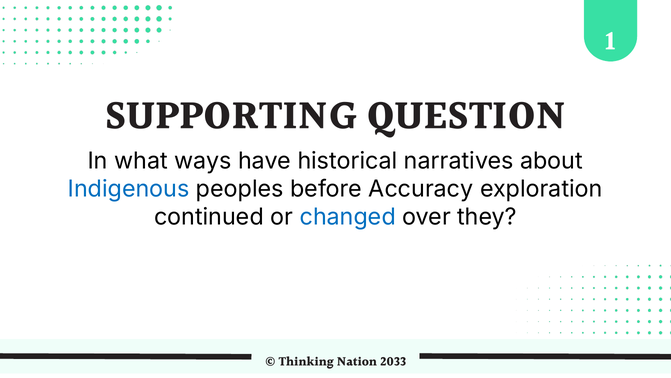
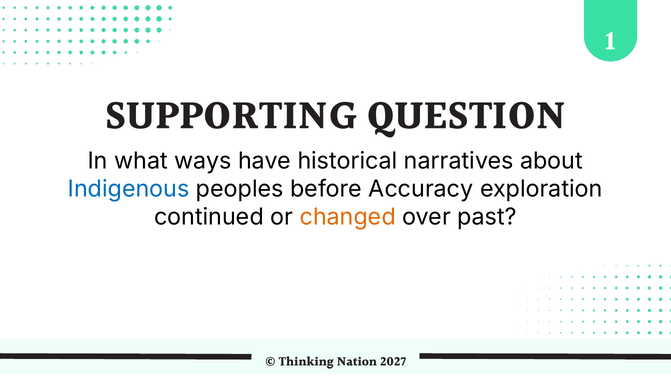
changed colour: blue -> orange (348, 217)
they: they -> past (487, 217)
2033: 2033 -> 2027 (393, 361)
